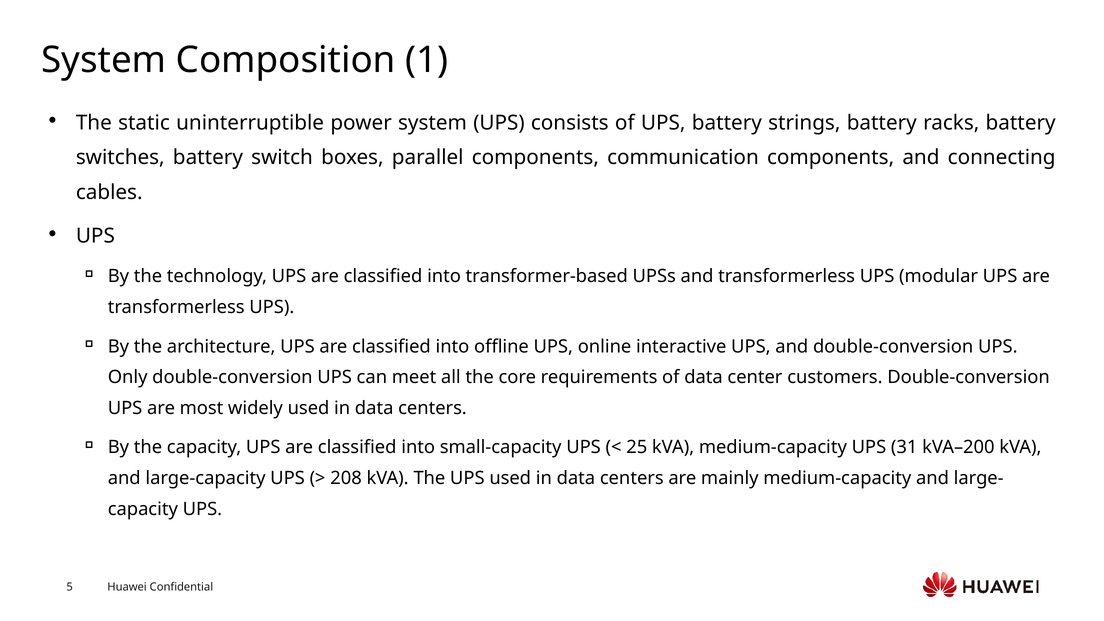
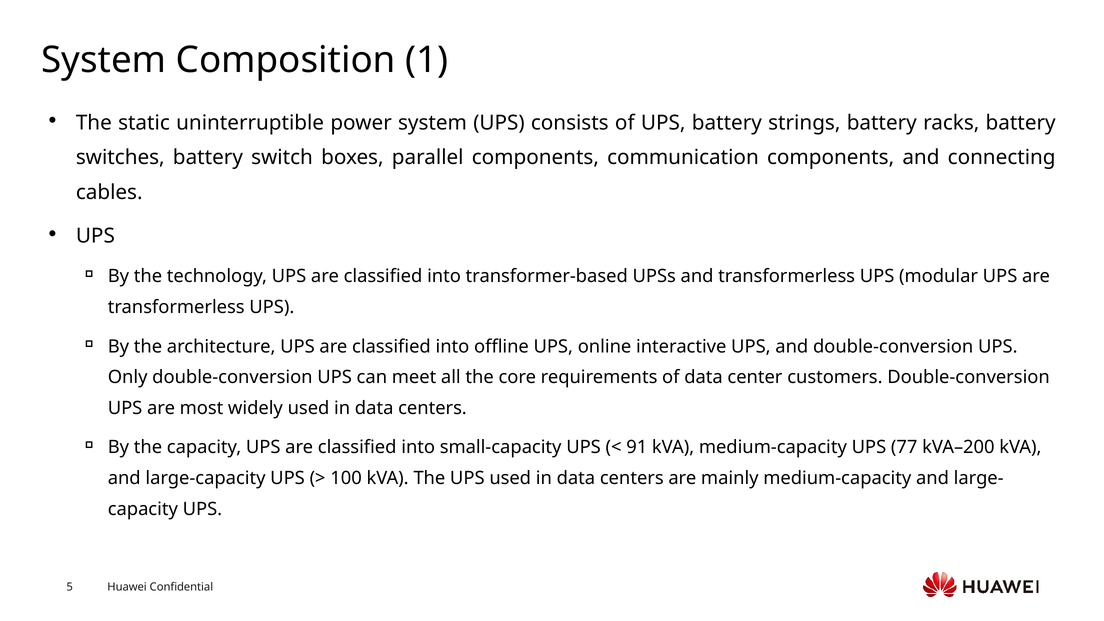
25: 25 -> 91 (637, 447)
31: 31 -> 77 (904, 447)
208: 208 -> 100 (346, 478)
